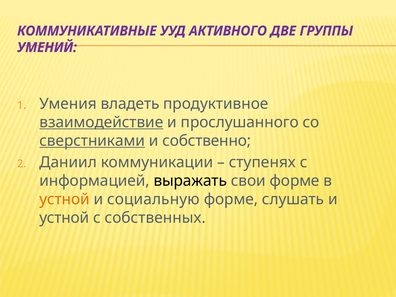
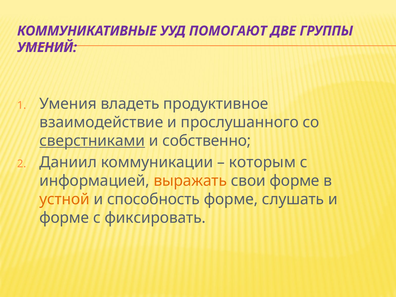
АКТИВНОГО: АКТИВНОГО -> ПОМОГАЮТ (228, 31)
взаимодействие underline: present -> none (101, 122)
ступенях: ступенях -> которым (262, 162)
выражать colour: black -> orange (190, 181)
социальную: социальную -> способность (153, 199)
устной: устной -> форме (64, 218)
собственных: собственных -> фиксировать (155, 218)
